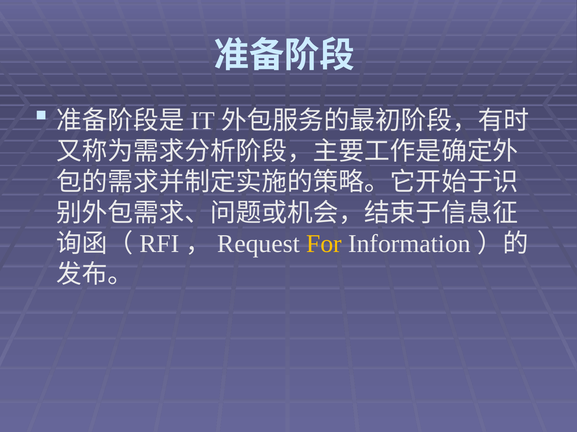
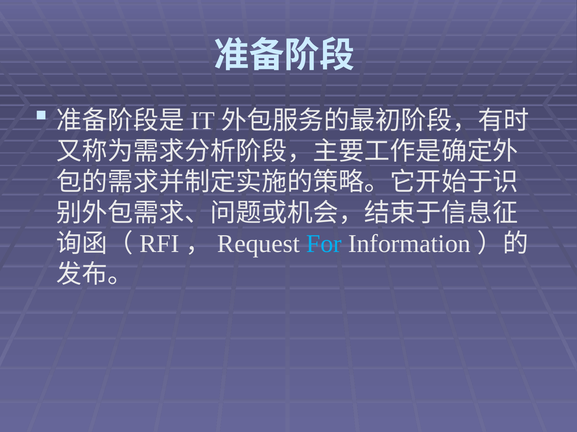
For colour: yellow -> light blue (324, 244)
